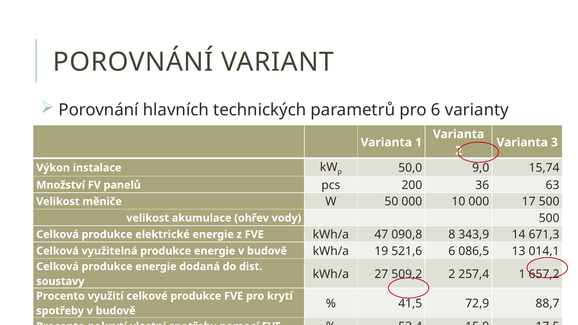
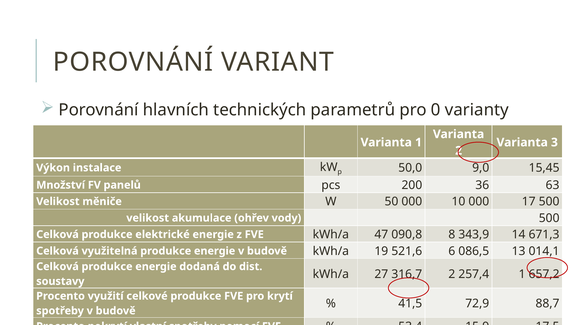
pro 6: 6 -> 0 (436, 110)
15,74: 15,74 -> 15,45 (544, 168)
509,2: 509,2 -> 316,7 (407, 274)
